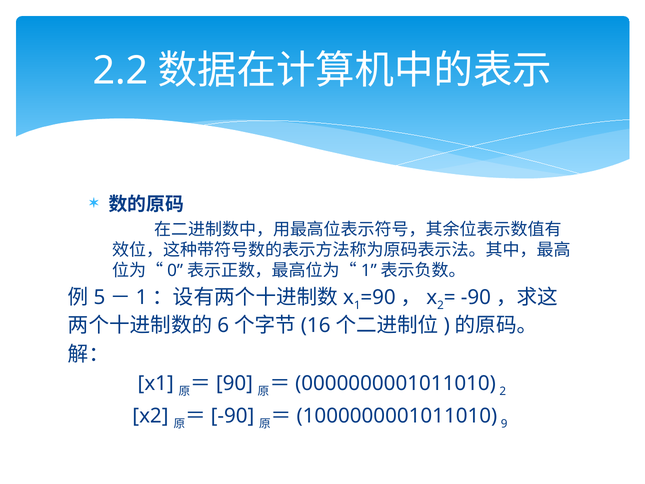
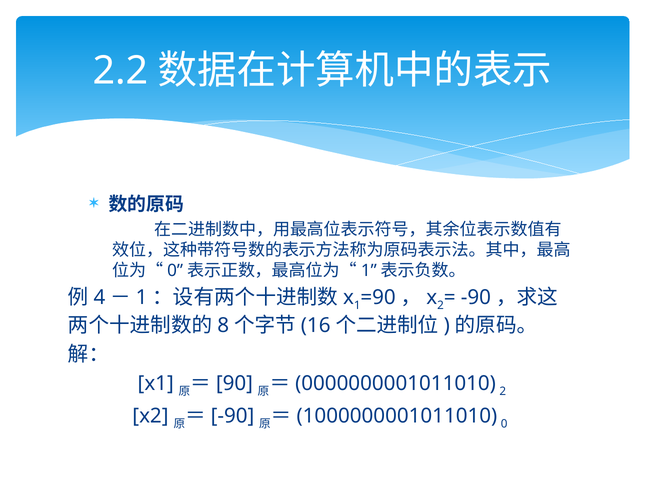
5: 5 -> 4 (99, 297)
6: 6 -> 8 (223, 325)
9: 9 -> 0 (504, 424)
